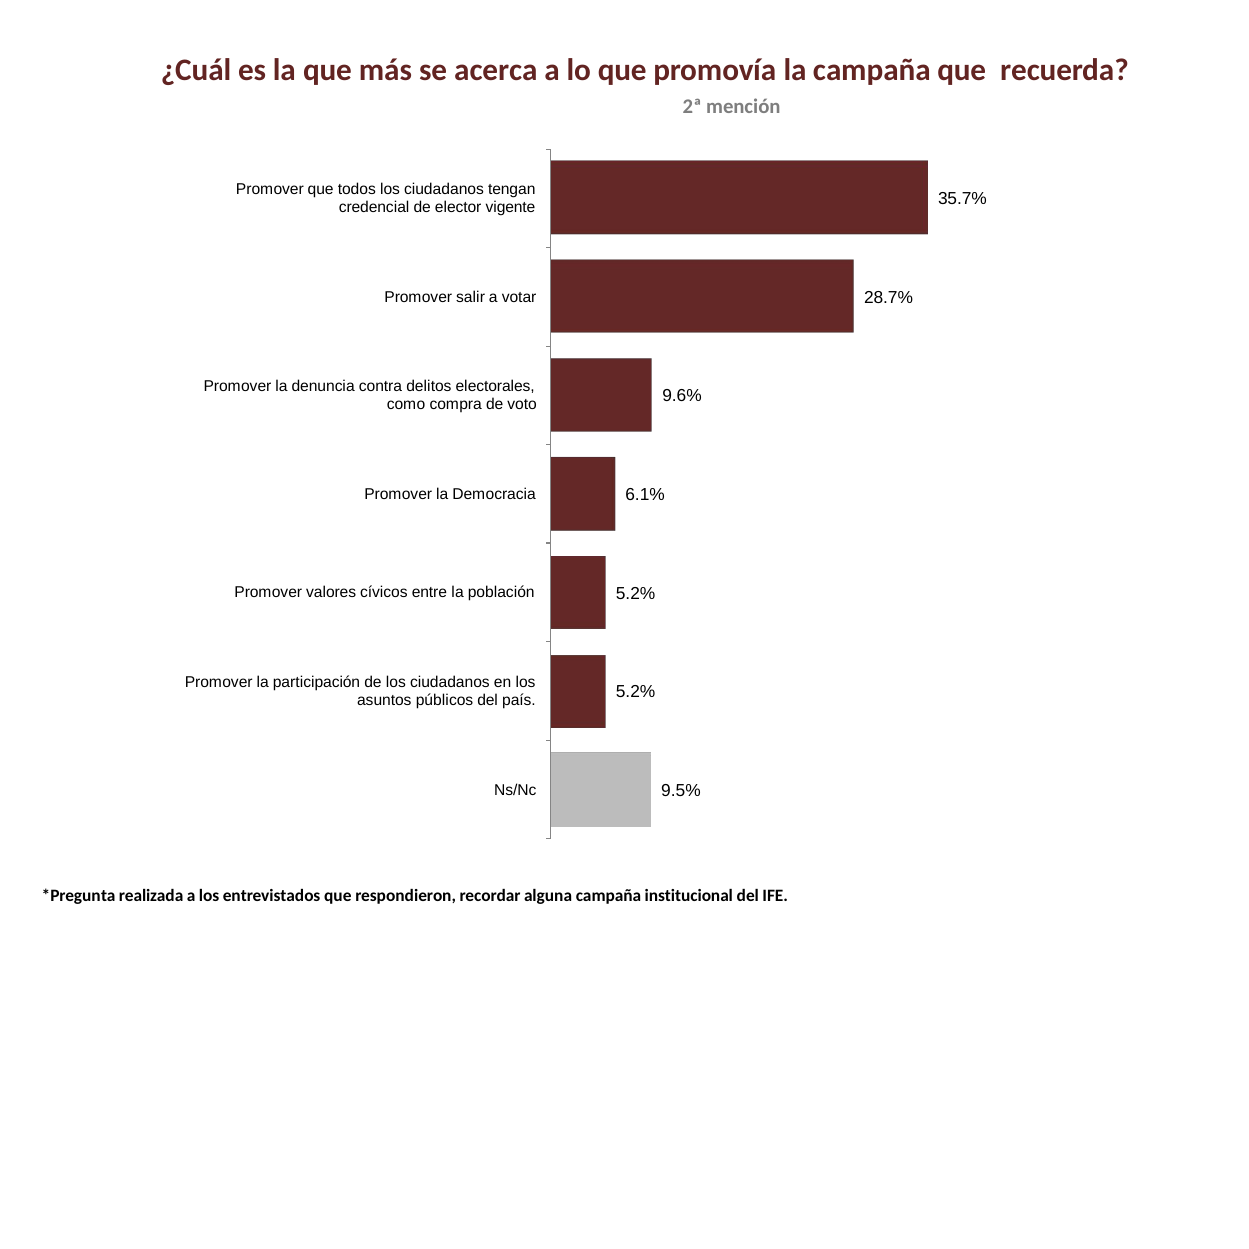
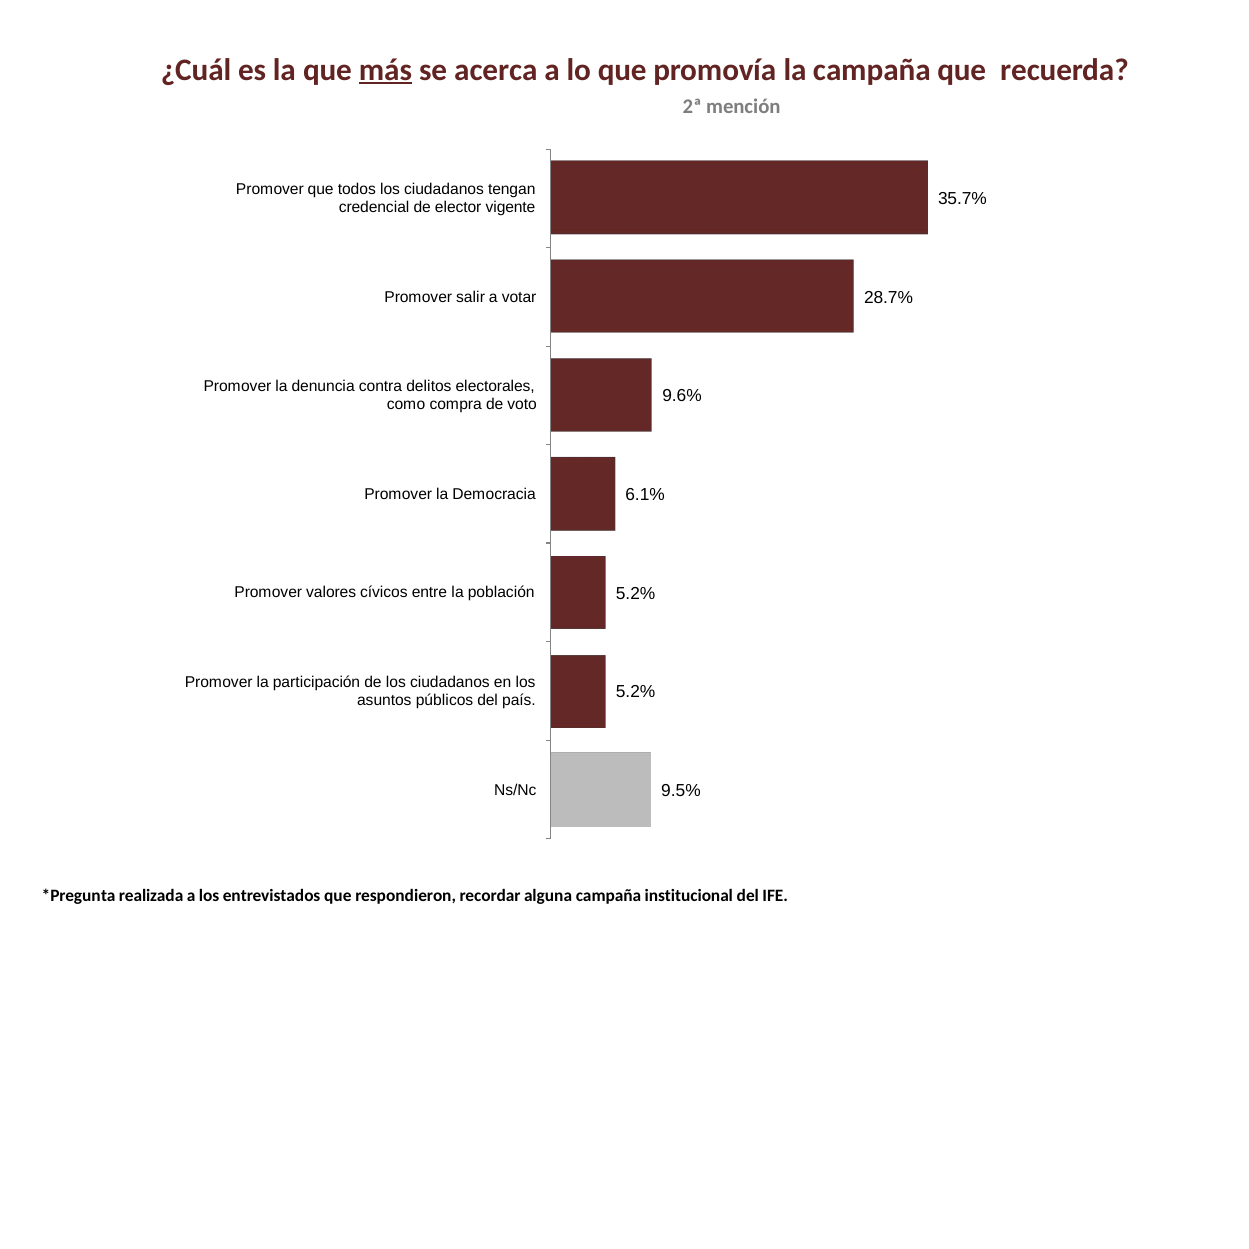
más underline: none -> present (385, 70)
